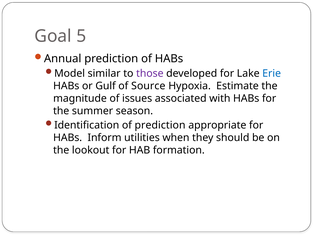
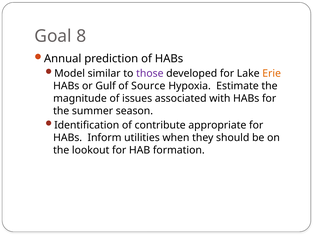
5: 5 -> 8 (81, 36)
Erie colour: blue -> orange (272, 73)
of prediction: prediction -> contribute (160, 125)
